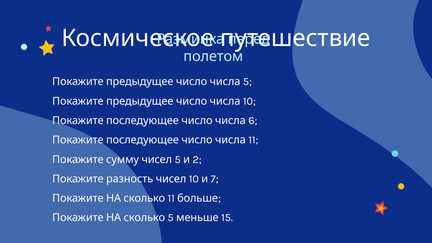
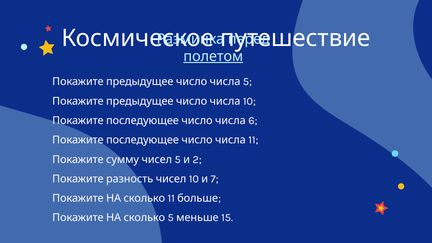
полетом underline: none -> present (213, 56)
